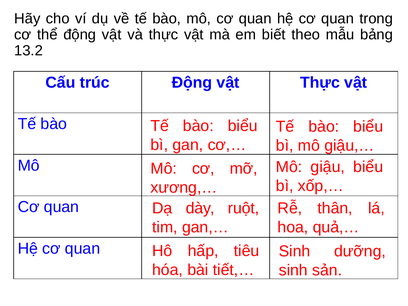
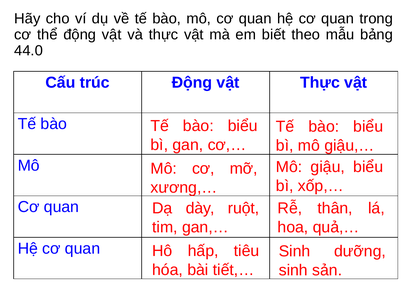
13.2: 13.2 -> 44.0 (29, 50)
